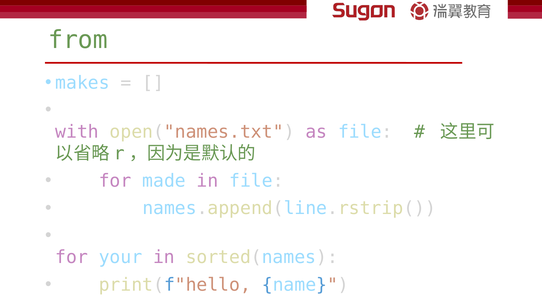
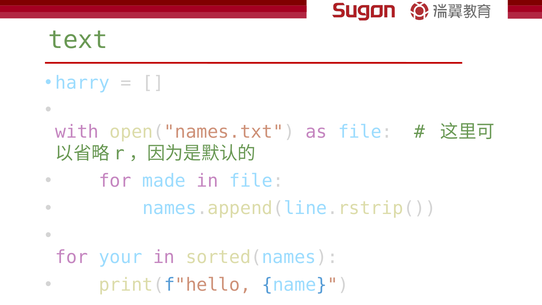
from: from -> text (78, 40)
makes: makes -> harry (82, 83)
